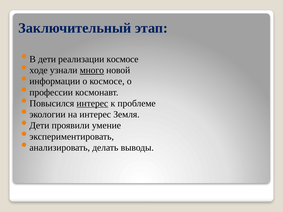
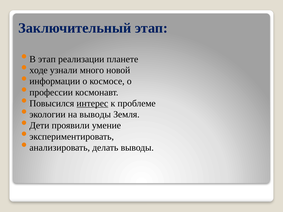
В дети: дети -> этап (47, 59)
реализации космосе: космосе -> планете (122, 59)
много underline: present -> none (92, 70)
на интерес: интерес -> выводы (95, 115)
